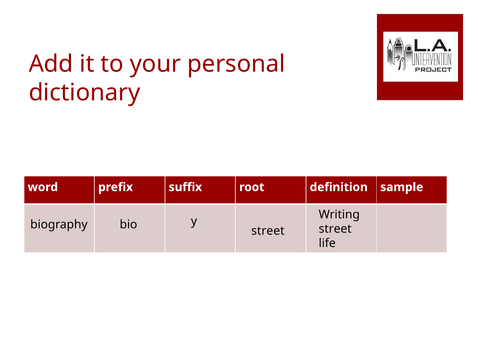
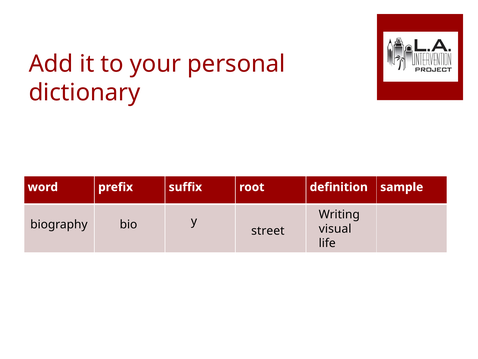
street: street -> visual (335, 229)
